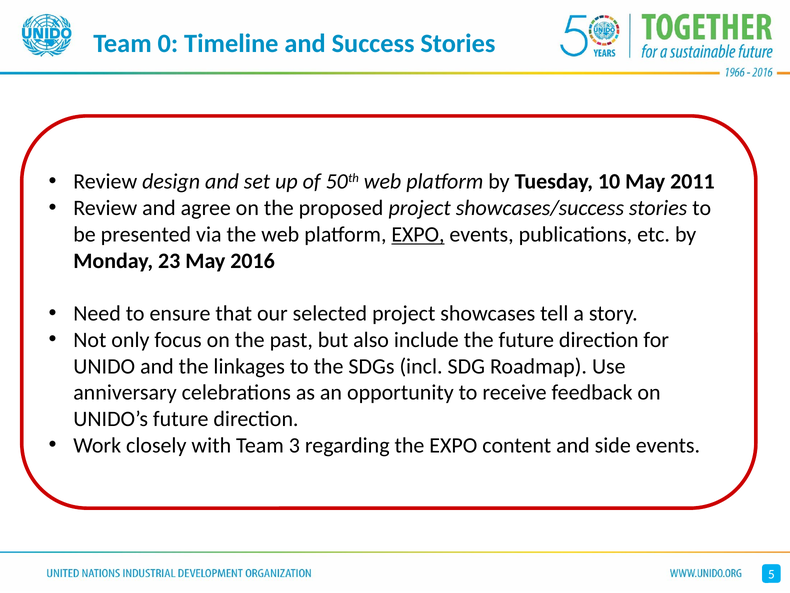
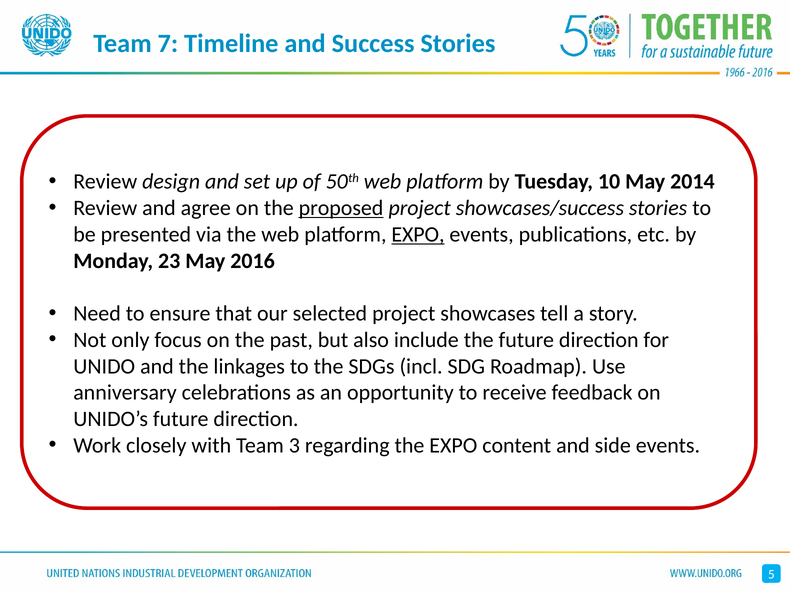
0: 0 -> 7 (168, 43)
2011: 2011 -> 2014 (692, 182)
proposed underline: none -> present (341, 208)
